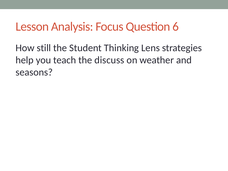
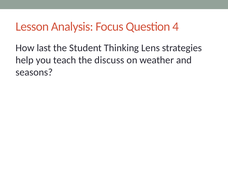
6: 6 -> 4 (176, 27)
still: still -> last (44, 48)
